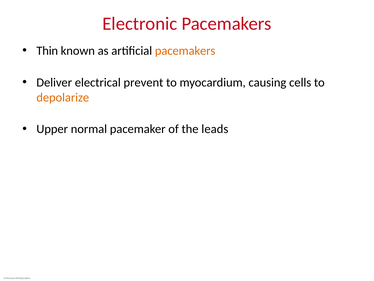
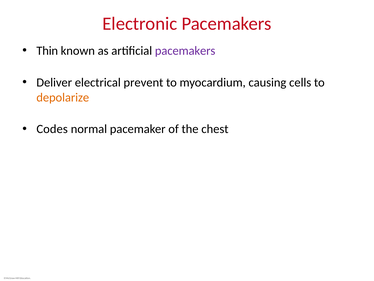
pacemakers colour: orange -> purple (185, 51)
Upper: Upper -> Codes (52, 129)
leads: leads -> chest (215, 129)
